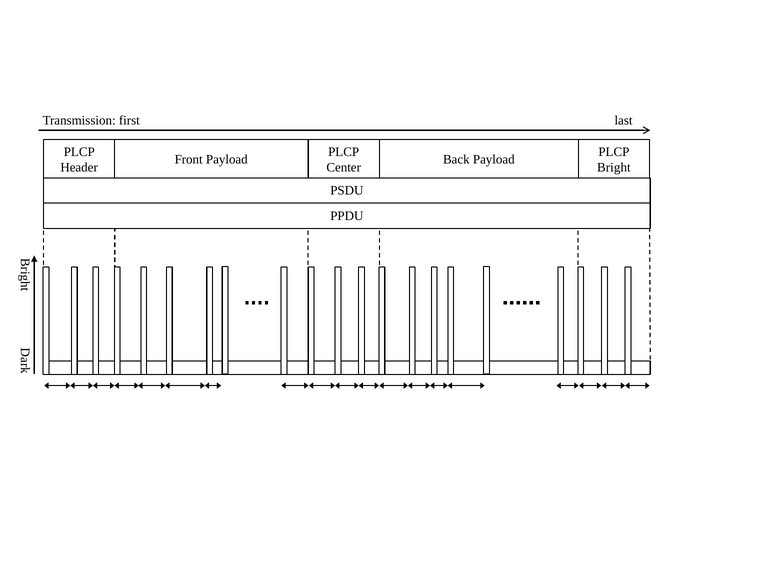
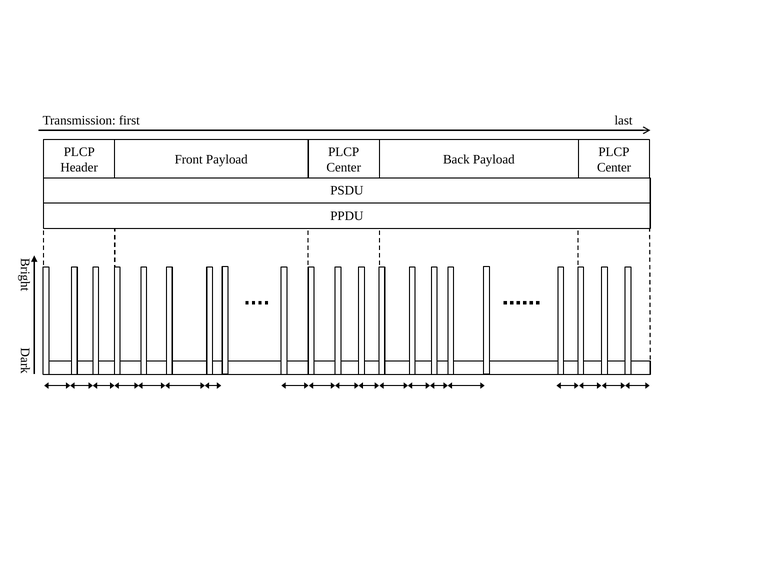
Bright: Bright -> Center (614, 167)
